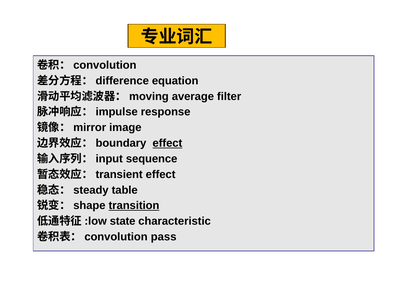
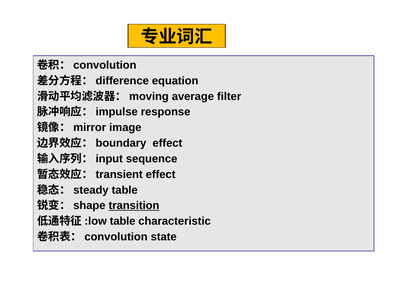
effect underline: present -> none (167, 143)
state: state -> table (123, 221)
pass: pass -> state (164, 237)
